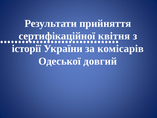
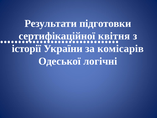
прийняття: прийняття -> підготовки (105, 23)
довгий: довгий -> логічні (100, 61)
